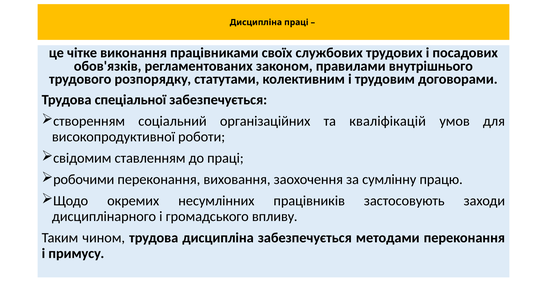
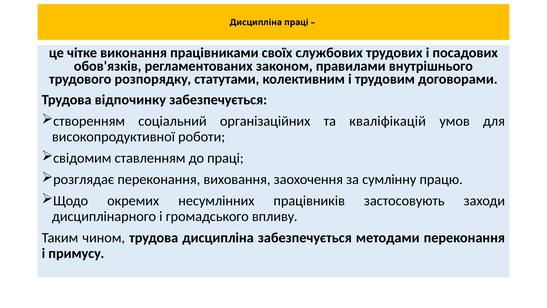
спеціальної: спеціальної -> відпочинку (130, 100)
робочими: робочими -> розглядає (84, 179)
